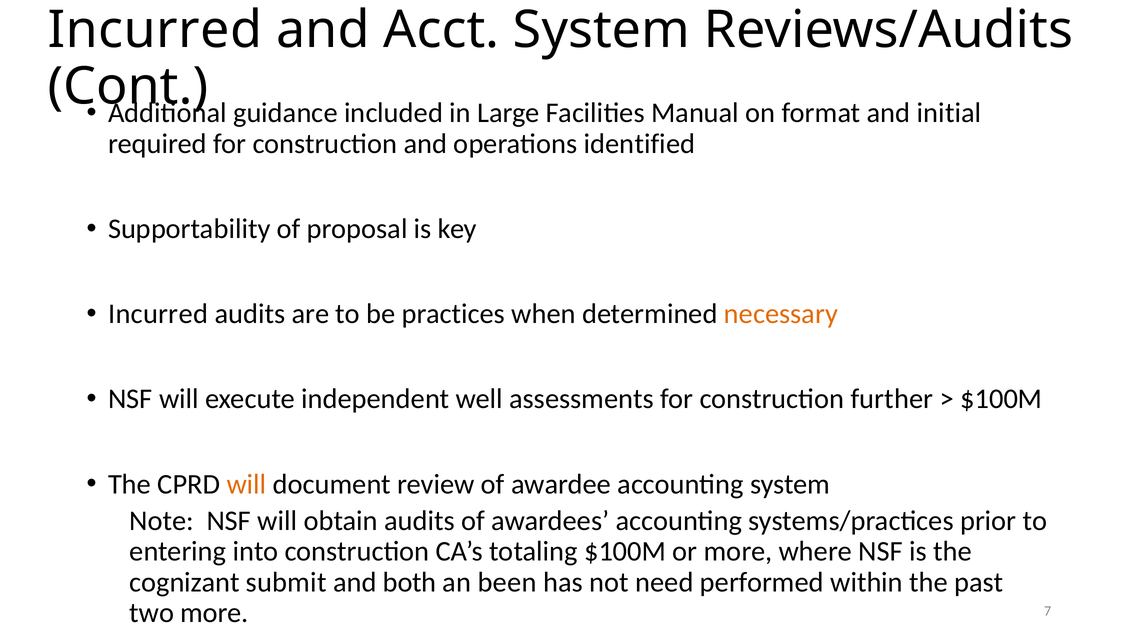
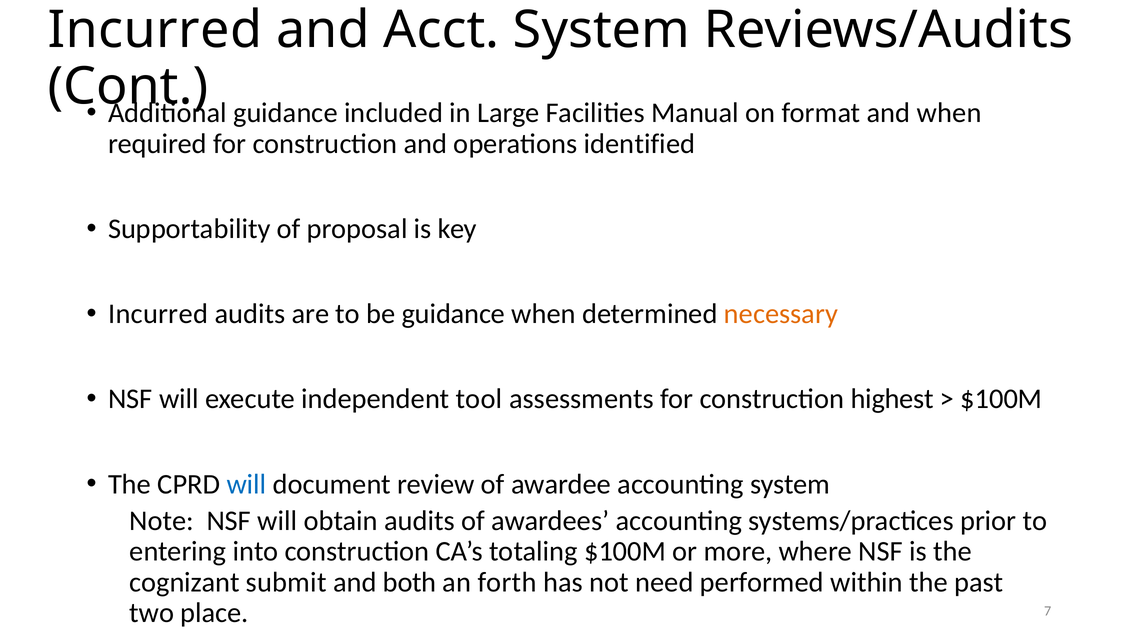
and initial: initial -> when (949, 113)
be practices: practices -> guidance (453, 314)
well: well -> tool (479, 399)
further: further -> highest (892, 399)
will colour: orange -> blue (247, 484)
been: been -> forth (507, 582)
two more: more -> place (214, 613)
